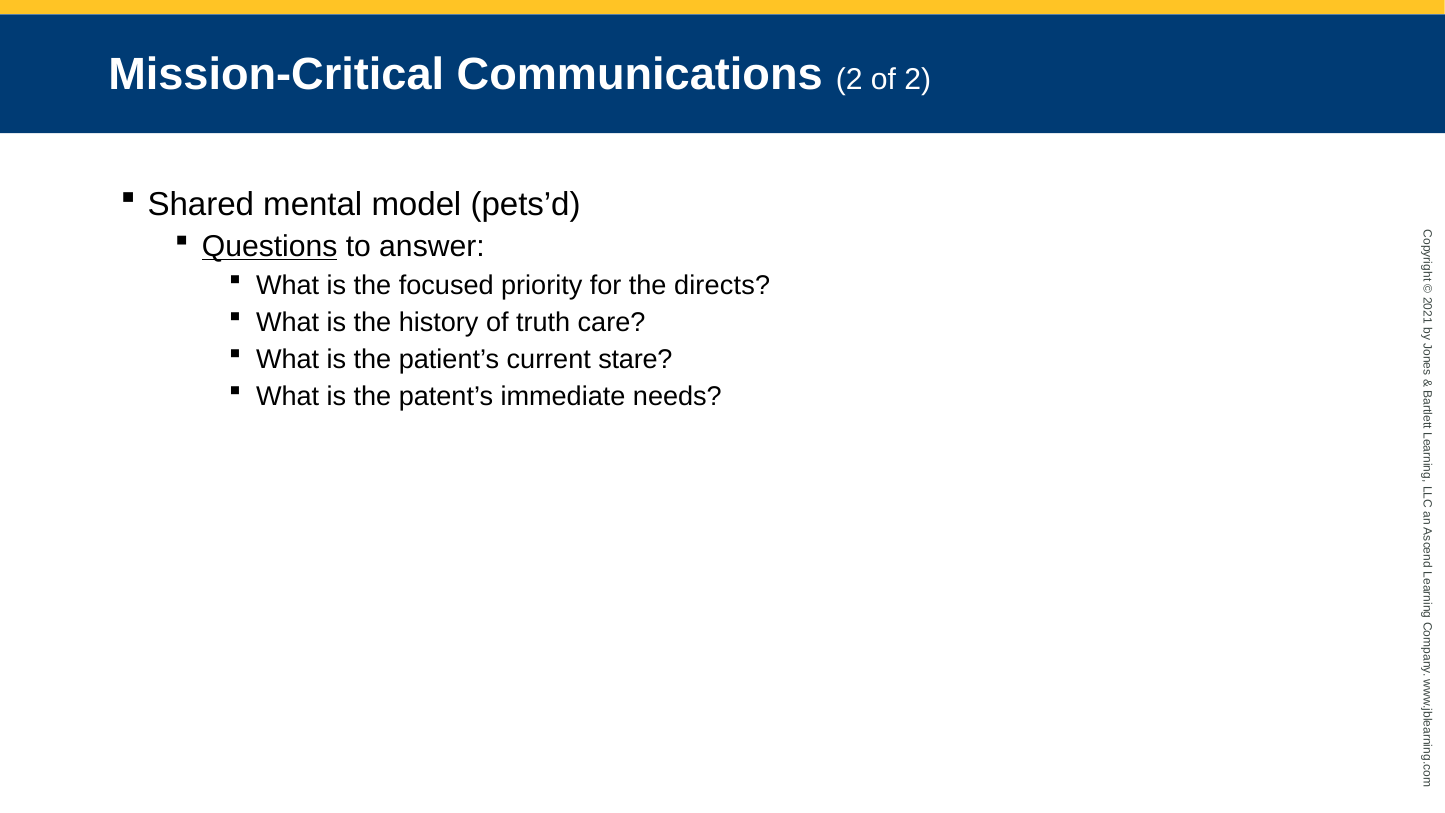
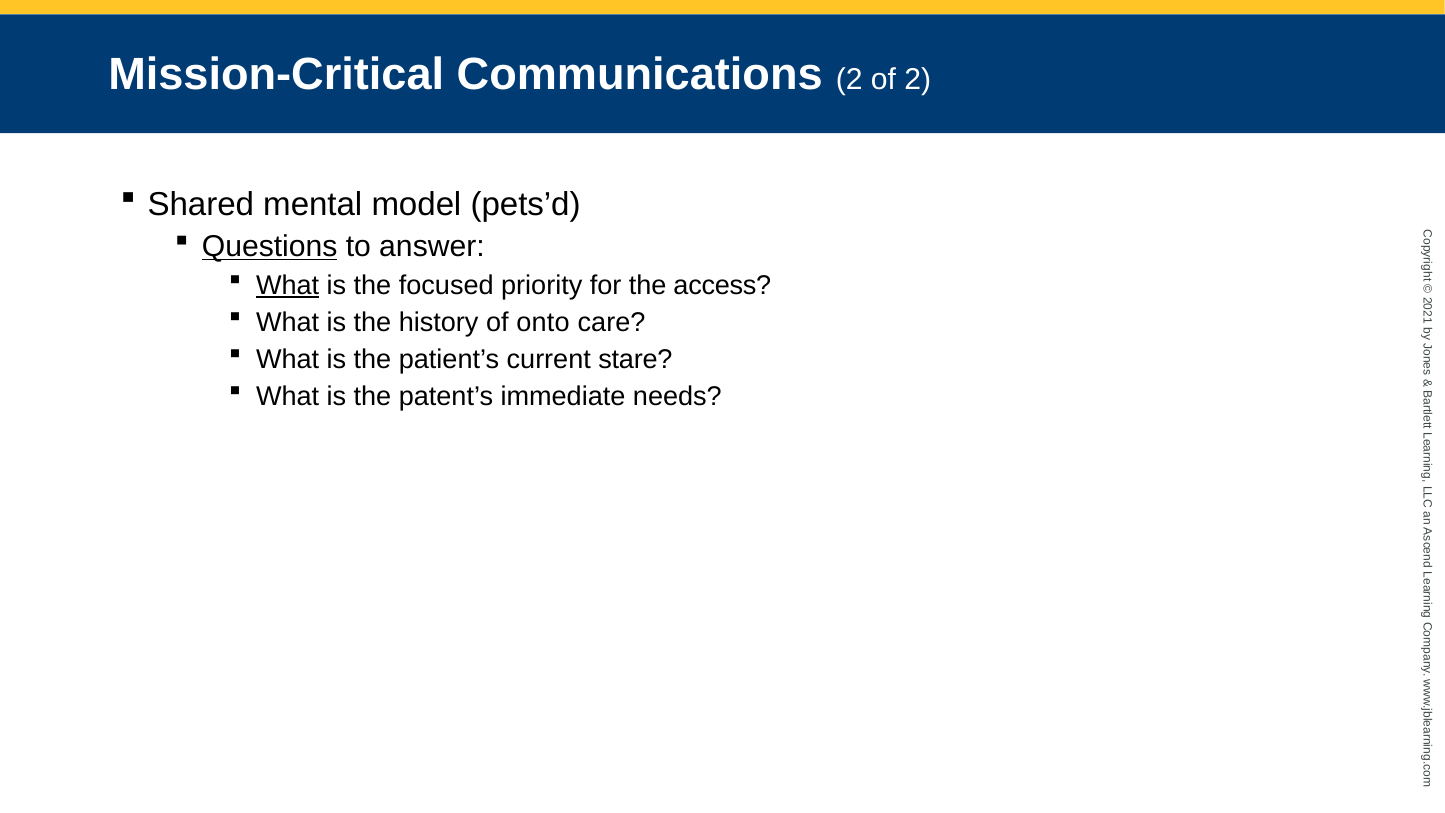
What underline: none -> present (288, 285)
directs: directs -> access (722, 285)
truth: truth -> onto (543, 322)
